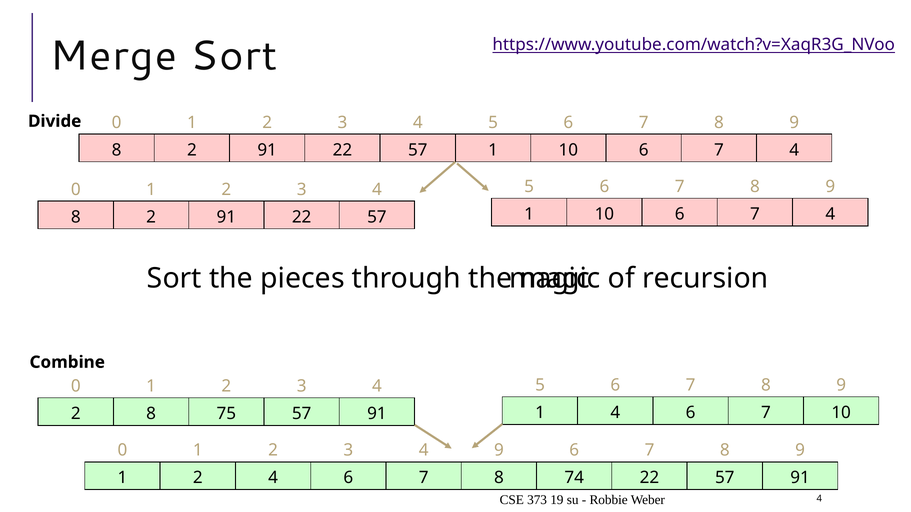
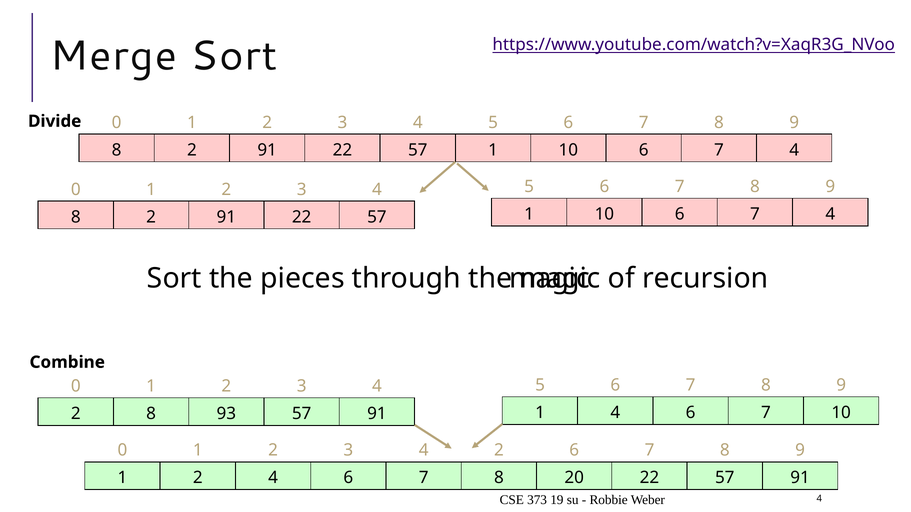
75: 75 -> 93 (226, 414)
9: 9 -> 2 (499, 451)
74: 74 -> 20 (574, 478)
